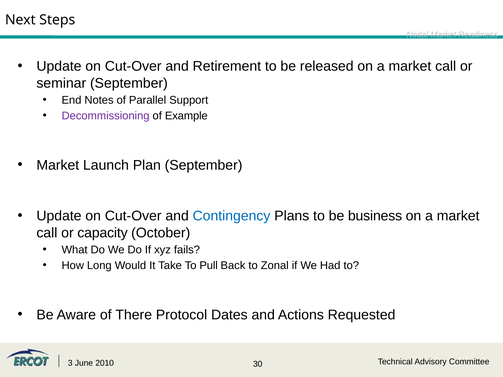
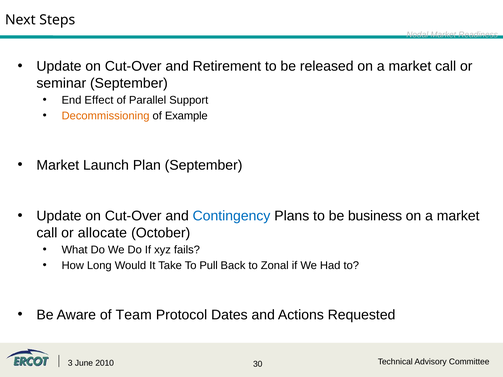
Notes: Notes -> Effect (99, 100)
Decommissioning colour: purple -> orange (106, 116)
capacity: capacity -> allocate (102, 233)
There: There -> Team (134, 315)
